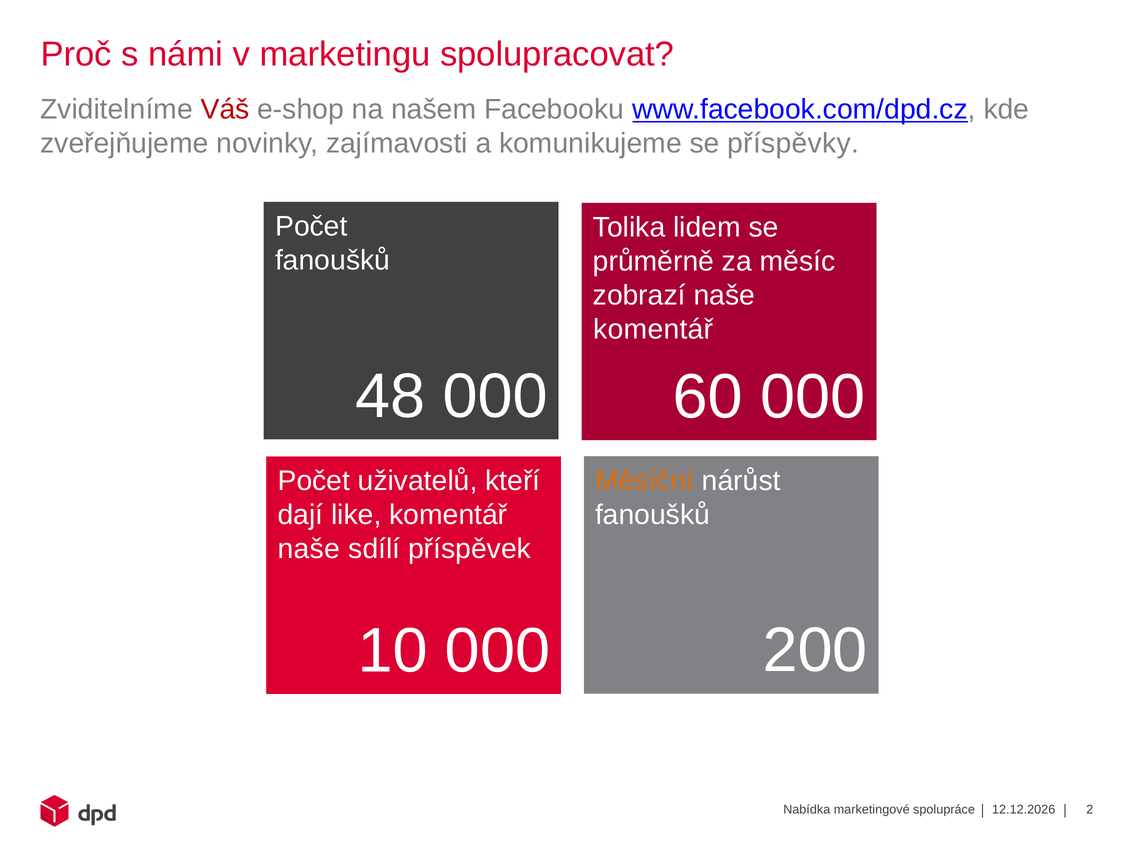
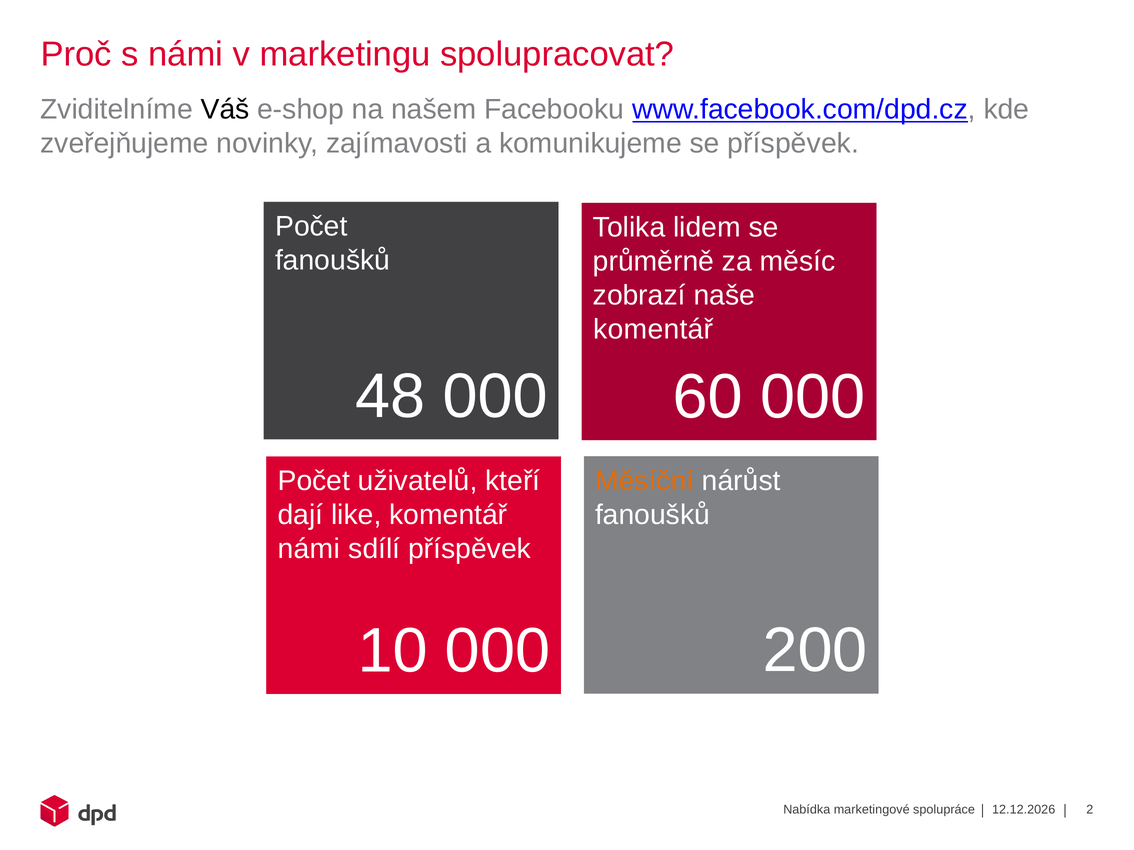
Váš colour: red -> black (225, 109)
se příspěvky: příspěvky -> příspěvek (793, 143)
naše: naše -> námi (309, 549)
